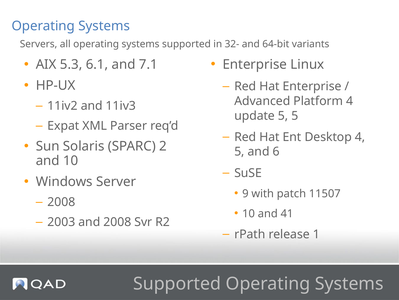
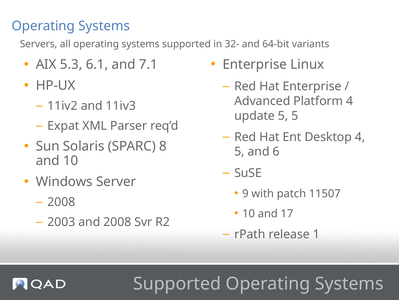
2: 2 -> 8 (163, 146)
41: 41 -> 17 (287, 213)
